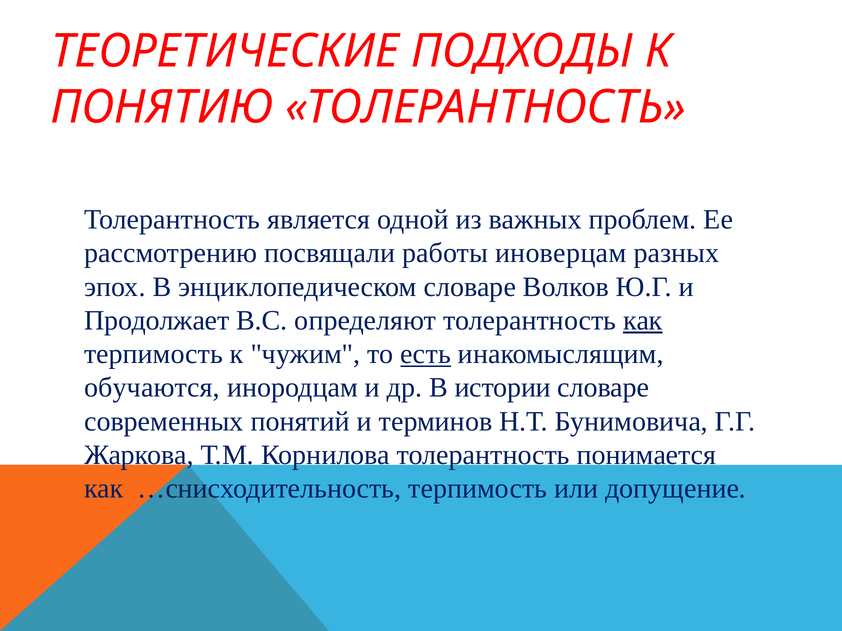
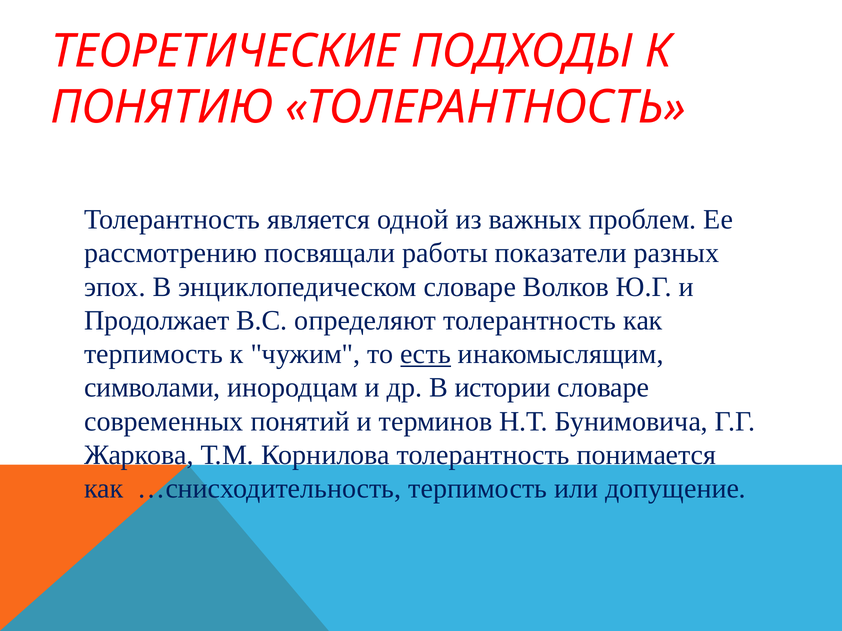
иноверцам: иноверцам -> показатели (561, 253)
как underline: present -> none (643, 321)
обучаются: обучаются -> символами (152, 388)
